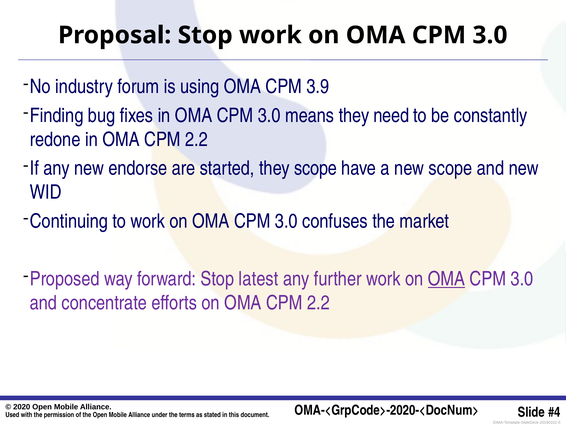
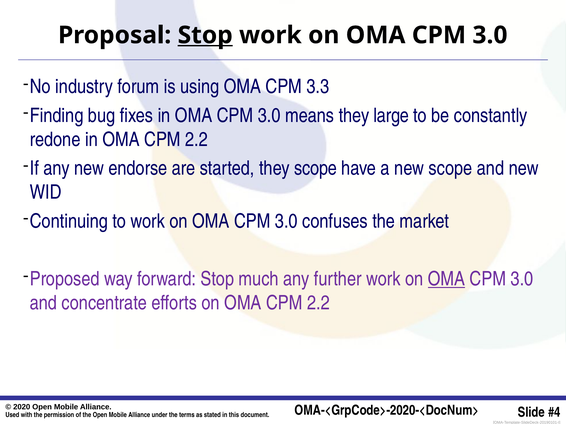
Stop underline: none -> present (205, 35)
3.9: 3.9 -> 3.3 (318, 87)
need: need -> large (391, 116)
latest: latest -> much (259, 279)
